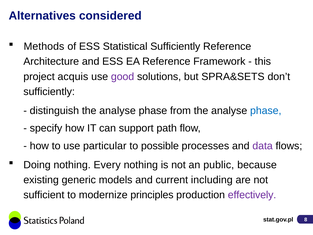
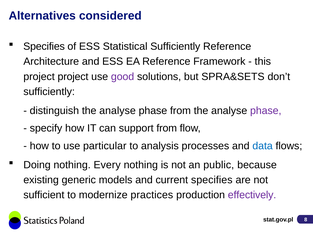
Methods: Methods -> Specifies (44, 46)
project acquis: acquis -> project (73, 76)
phase colour: blue -> purple (266, 110)
support path: path -> from (167, 128)
possible: possible -> analysis (160, 146)
data colour: purple -> blue (263, 146)
current including: including -> specifies (212, 180)
principles: principles -> practices (152, 195)
